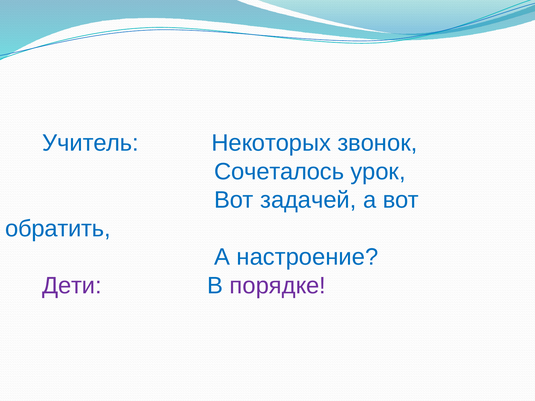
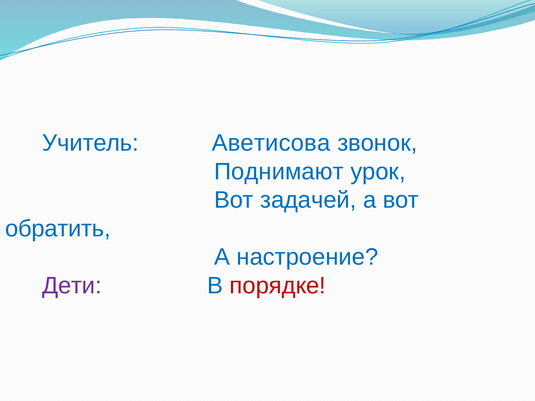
Некоторых: Некоторых -> Аветисова (271, 143)
Сочеталось: Сочеталось -> Поднимают (279, 172)
порядке colour: purple -> red (278, 286)
